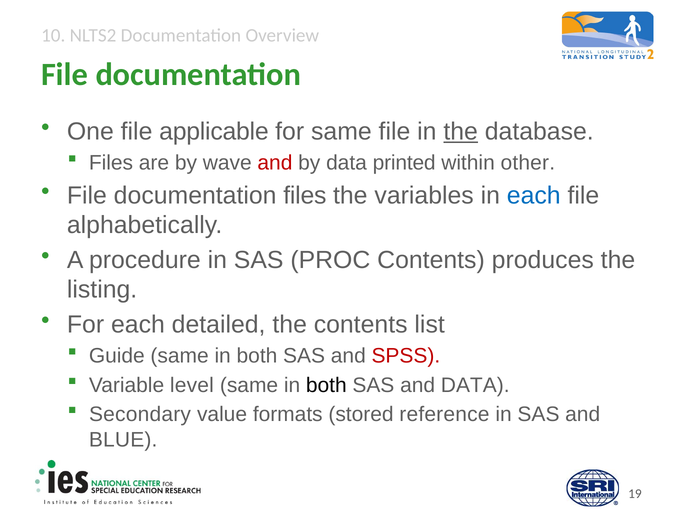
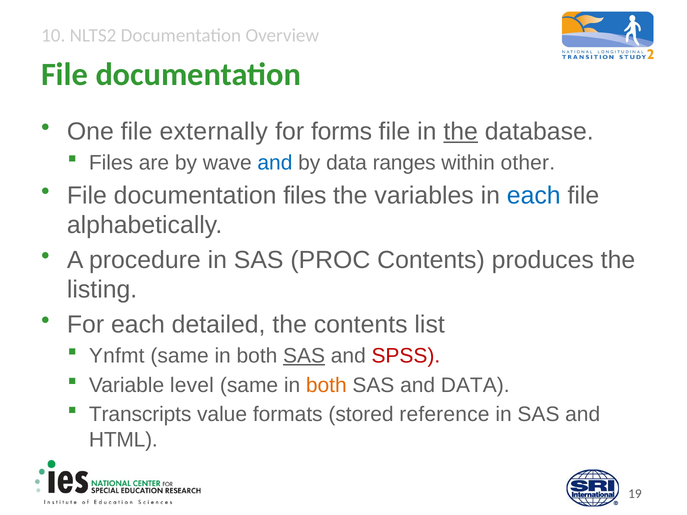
applicable: applicable -> externally (214, 132)
for same: same -> forms (342, 132)
and colour: red -> blue (275, 163)
printed: printed -> ranges (404, 163)
Guide: Guide -> Ynfmt (117, 356)
SAS underline: none -> present (304, 356)
both colour: black -> orange (326, 385)
Secondary: Secondary -> Transcripts (140, 415)
BLUE: BLUE -> HTML (123, 440)
